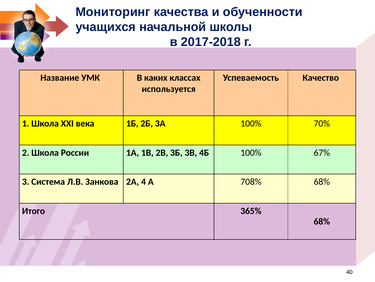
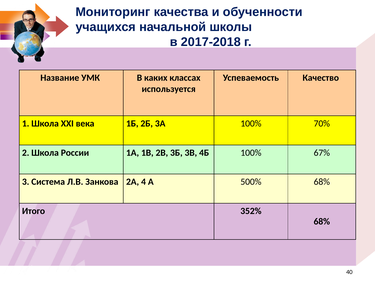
708%: 708% -> 500% (251, 181)
365%: 365% -> 352% (251, 210)
